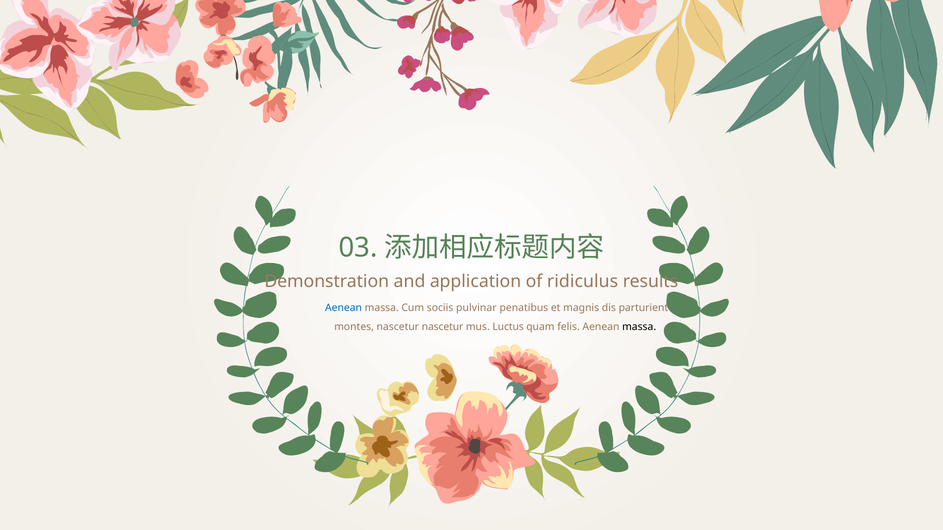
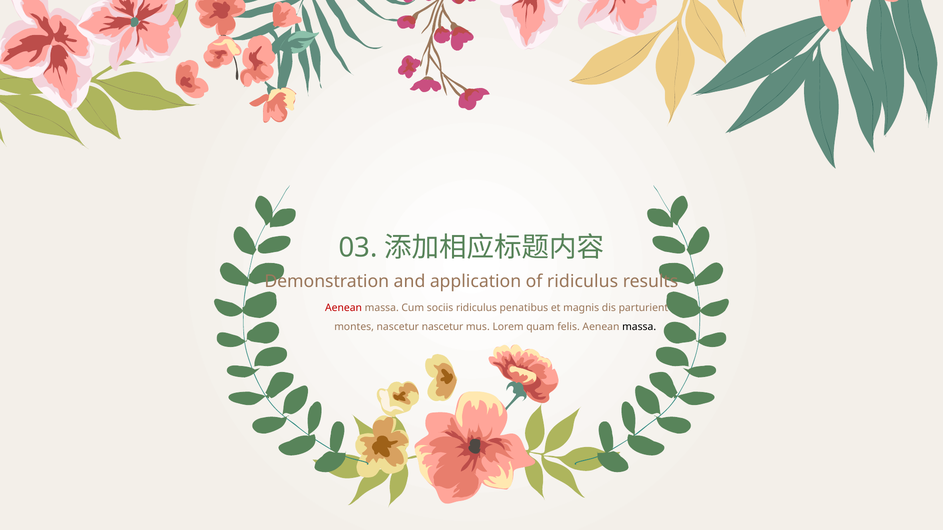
Aenean colour: blue -> red (344, 308)
sociis pulvinar: pulvinar -> ridiculus (476, 308)
Luctus: Luctus -> Lorem (508, 327)
